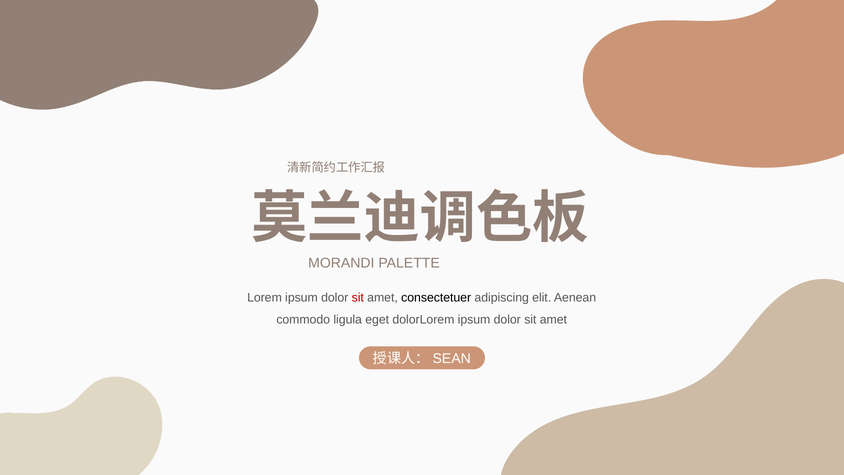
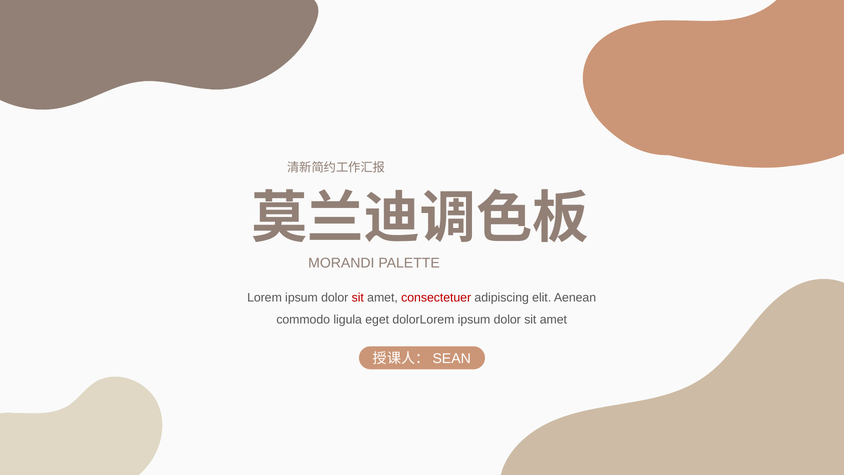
consectetuer colour: black -> red (436, 298)
